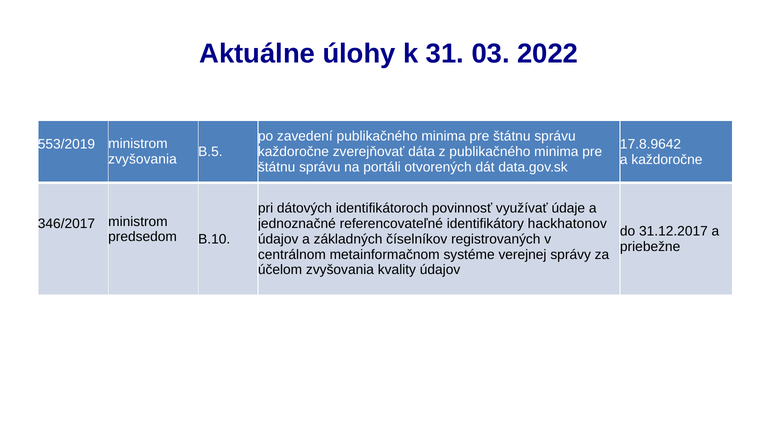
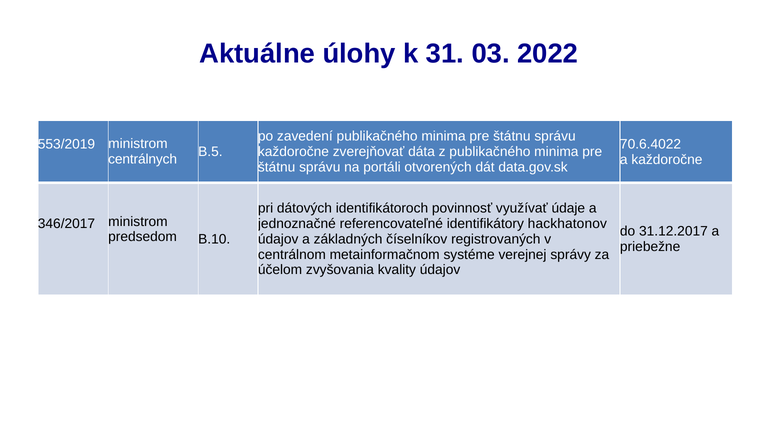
17.8.9642: 17.8.9642 -> 70.6.4022 (651, 144)
zvyšovania: zvyšovania -> centrálnych (143, 159)
